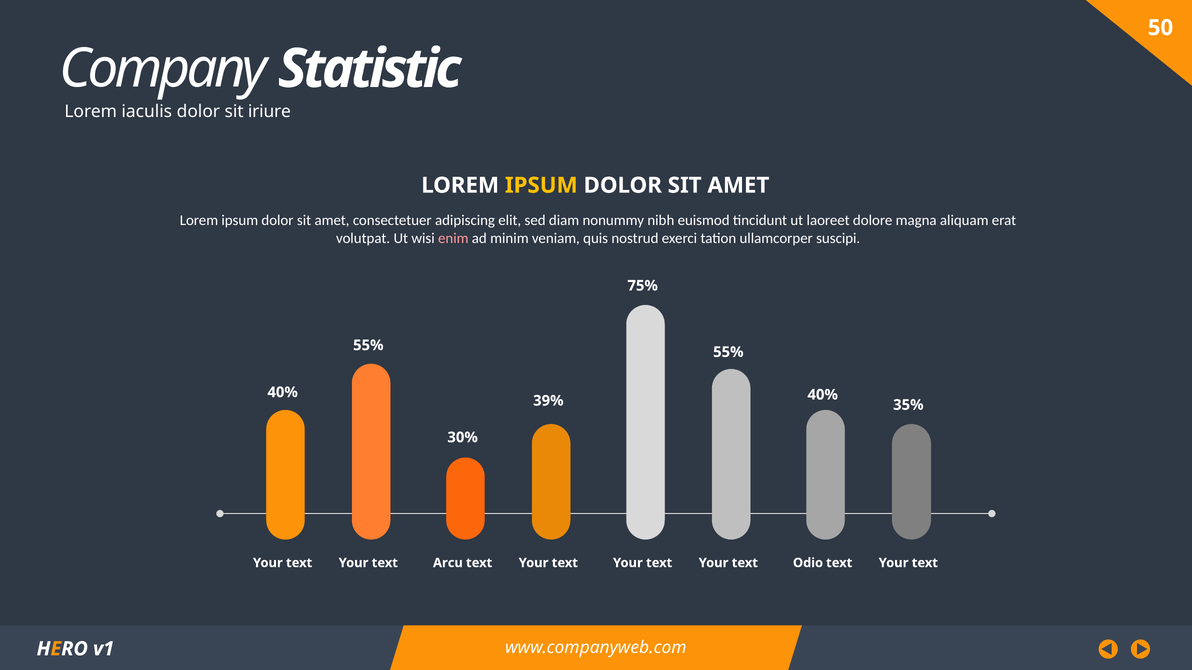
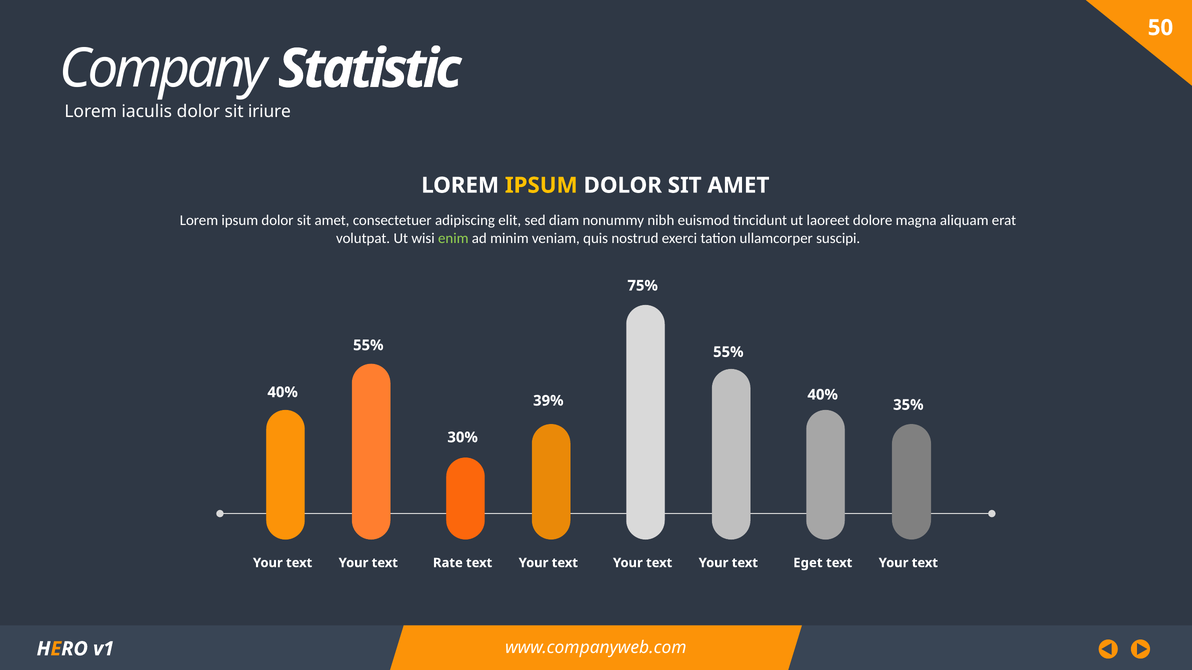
enim colour: pink -> light green (453, 239)
Arcu: Arcu -> Rate (448, 563)
Odio: Odio -> Eget (808, 563)
